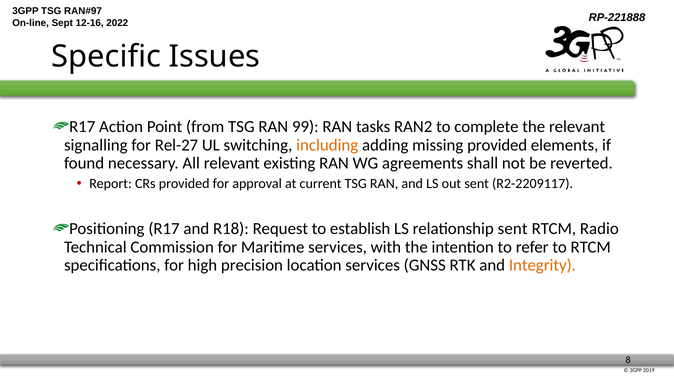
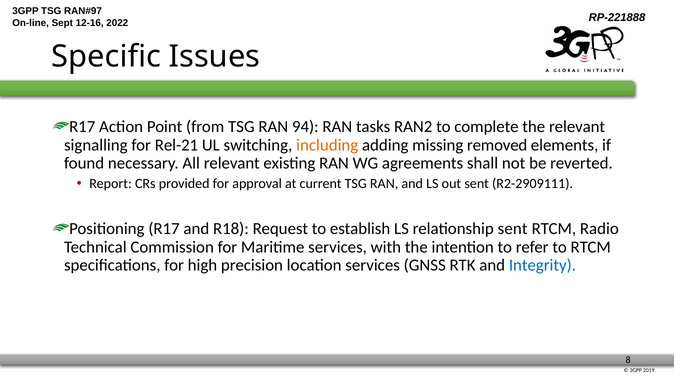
99: 99 -> 94 (305, 127)
Rel-27: Rel-27 -> Rel-21 (176, 145)
missing provided: provided -> removed (497, 145)
R2-2209117: R2-2209117 -> R2-2909111 (533, 184)
Integrity colour: orange -> blue (542, 265)
